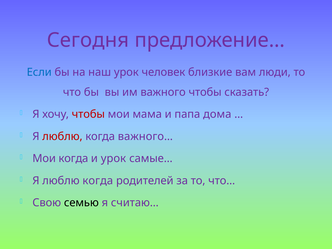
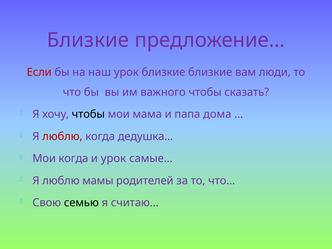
Сегодня: Сегодня -> Близкие (88, 40)
Если colour: blue -> red (39, 72)
урок человек: человек -> близкие (163, 72)
чтобы colour: red -> black (88, 114)
важного…: важного… -> дедушка… (145, 136)
когда: когда -> мамы (98, 181)
